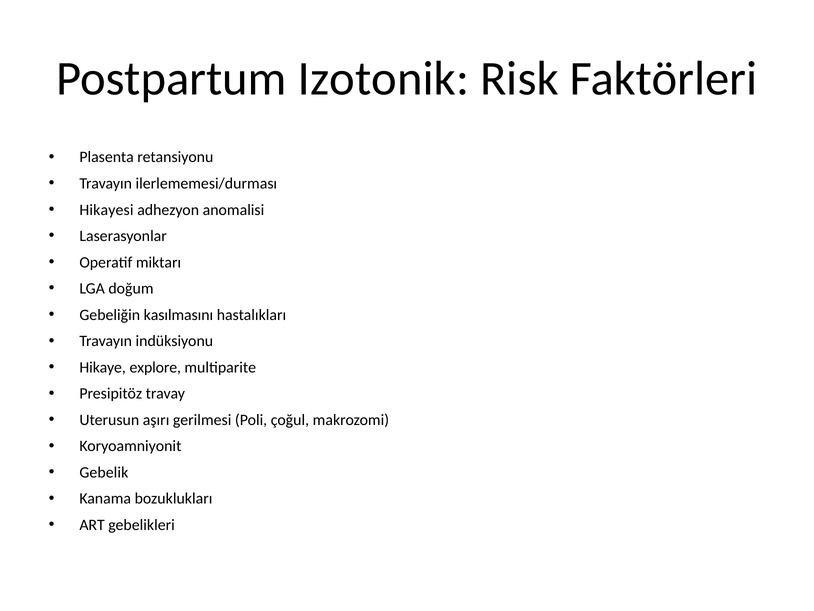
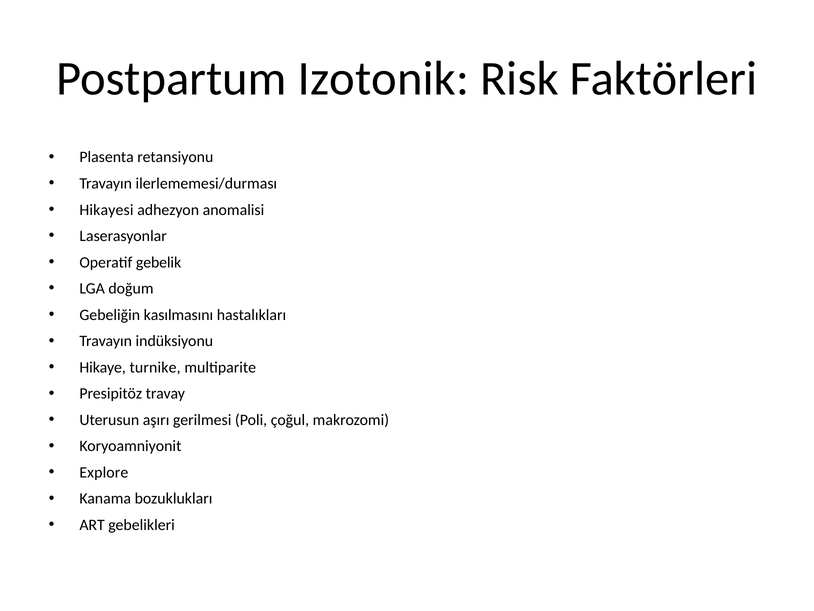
miktarı: miktarı -> gebelik (159, 262)
explore: explore -> turnike (155, 367)
Gebelik: Gebelik -> Explore (104, 472)
